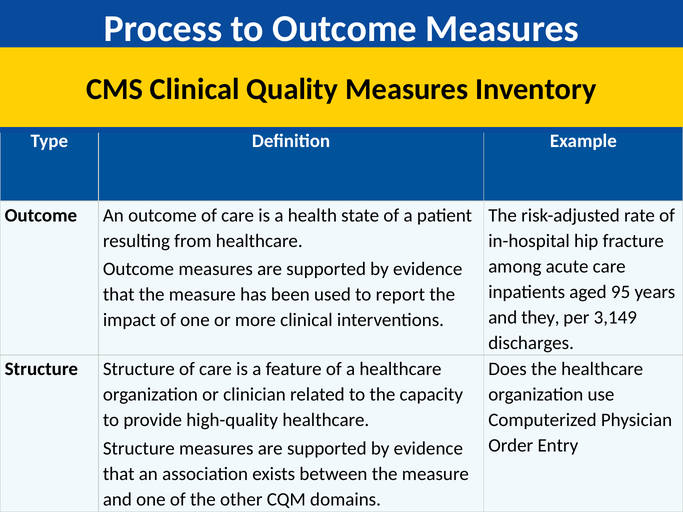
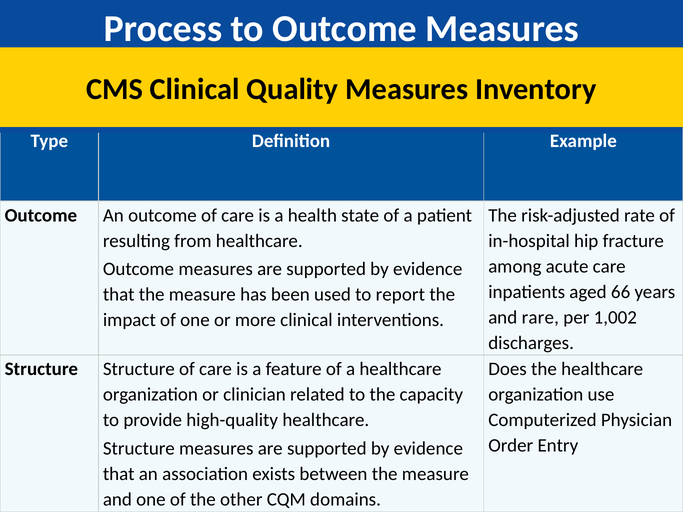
95: 95 -> 66 (621, 292)
they: they -> rare (540, 318)
3,149: 3,149 -> 1,002 (615, 318)
